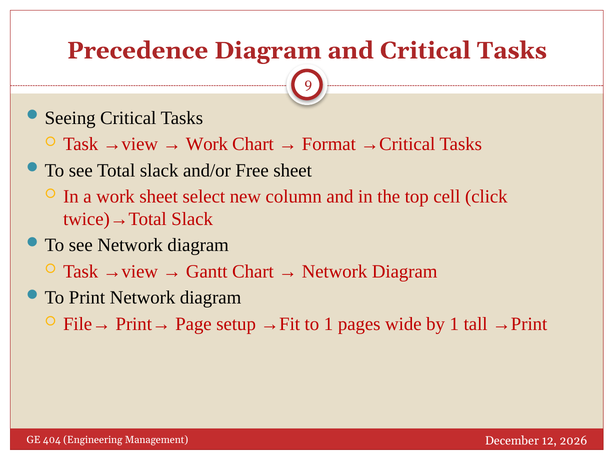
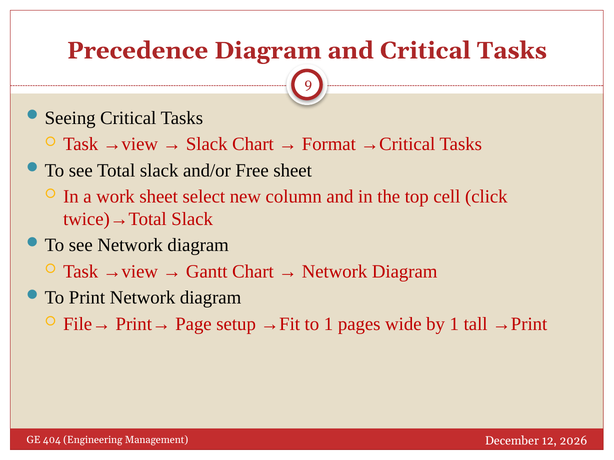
Work: Work -> Slack (207, 144)
